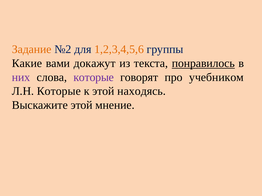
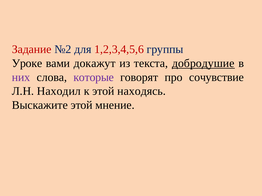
Задание colour: orange -> red (32, 49)
1,2,3,4,5,6 colour: orange -> red (119, 49)
Какие: Какие -> Уроке (27, 63)
понравилось: понравилось -> добродушие (203, 63)
учебником: учебником -> сочувствие (216, 77)
Л.Н Которые: Которые -> Находил (59, 91)
